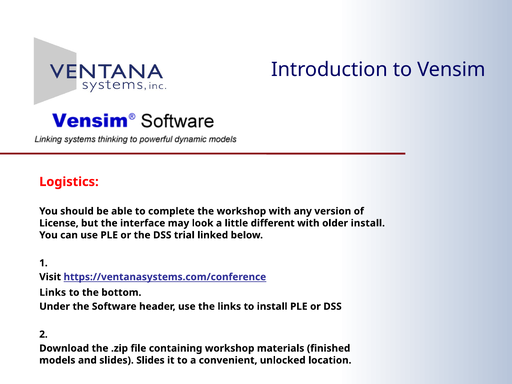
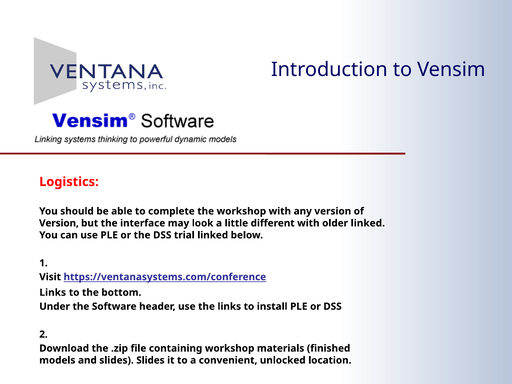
License: License -> Version (59, 223)
older install: install -> linked (368, 223)
